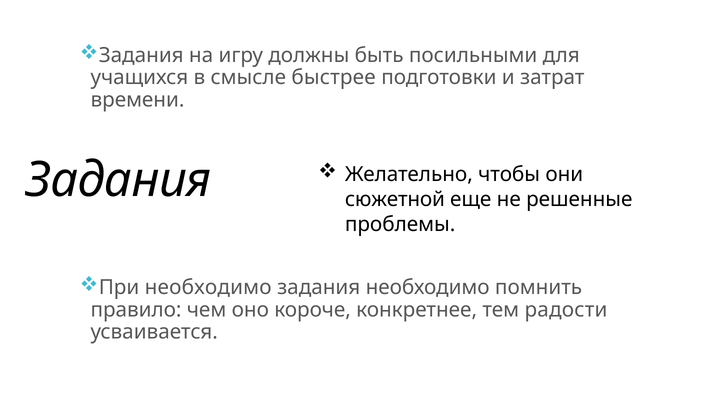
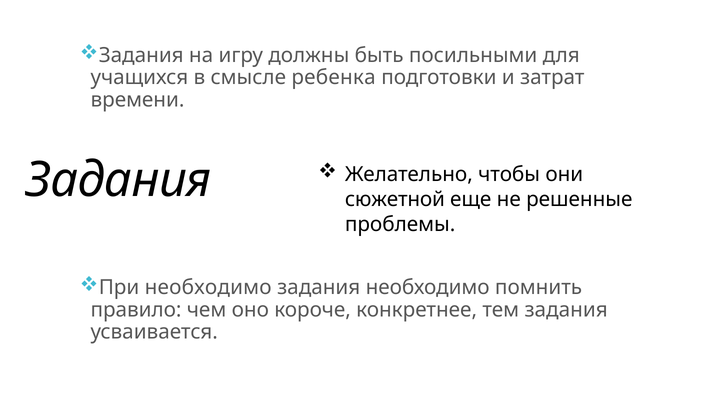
быстрее: быстрее -> ребенка (334, 77)
тем радости: радости -> задания (566, 309)
